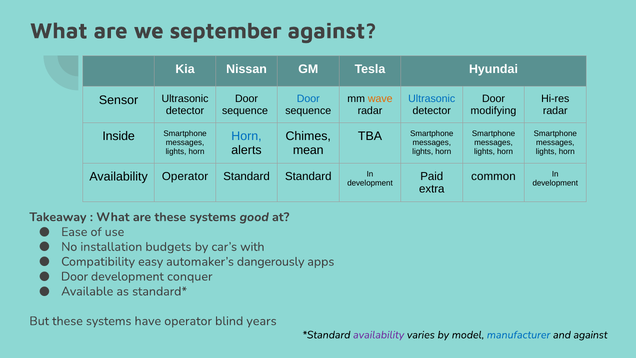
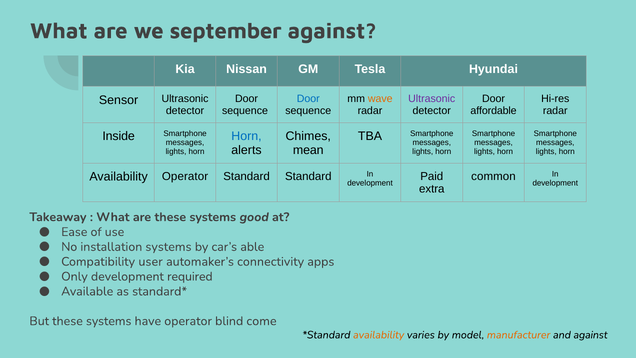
Ultrasonic colour: blue -> purple (432, 99)
modifying: modifying -> affordable (494, 111)
installation budgets: budgets -> systems (168, 247)
with: with -> able (252, 247)
easy: easy -> user (151, 261)
dangerously: dangerously -> connectivity (271, 261)
Door: Door -> Only (74, 276)
conquer: conquer -> required (190, 276)
years: years -> come (261, 321)
availability colour: purple -> orange (379, 335)
manufacturer colour: blue -> orange (519, 335)
